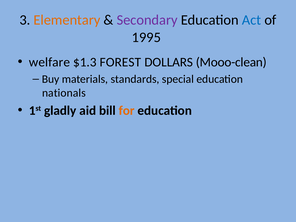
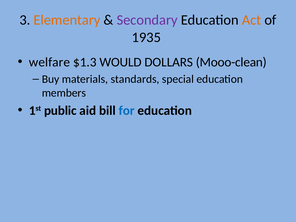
Act colour: blue -> orange (252, 20)
1995: 1995 -> 1935 (146, 37)
FOREST: FOREST -> WOULD (121, 62)
nationals: nationals -> members (64, 93)
gladly: gladly -> public (60, 110)
for colour: orange -> blue (127, 110)
